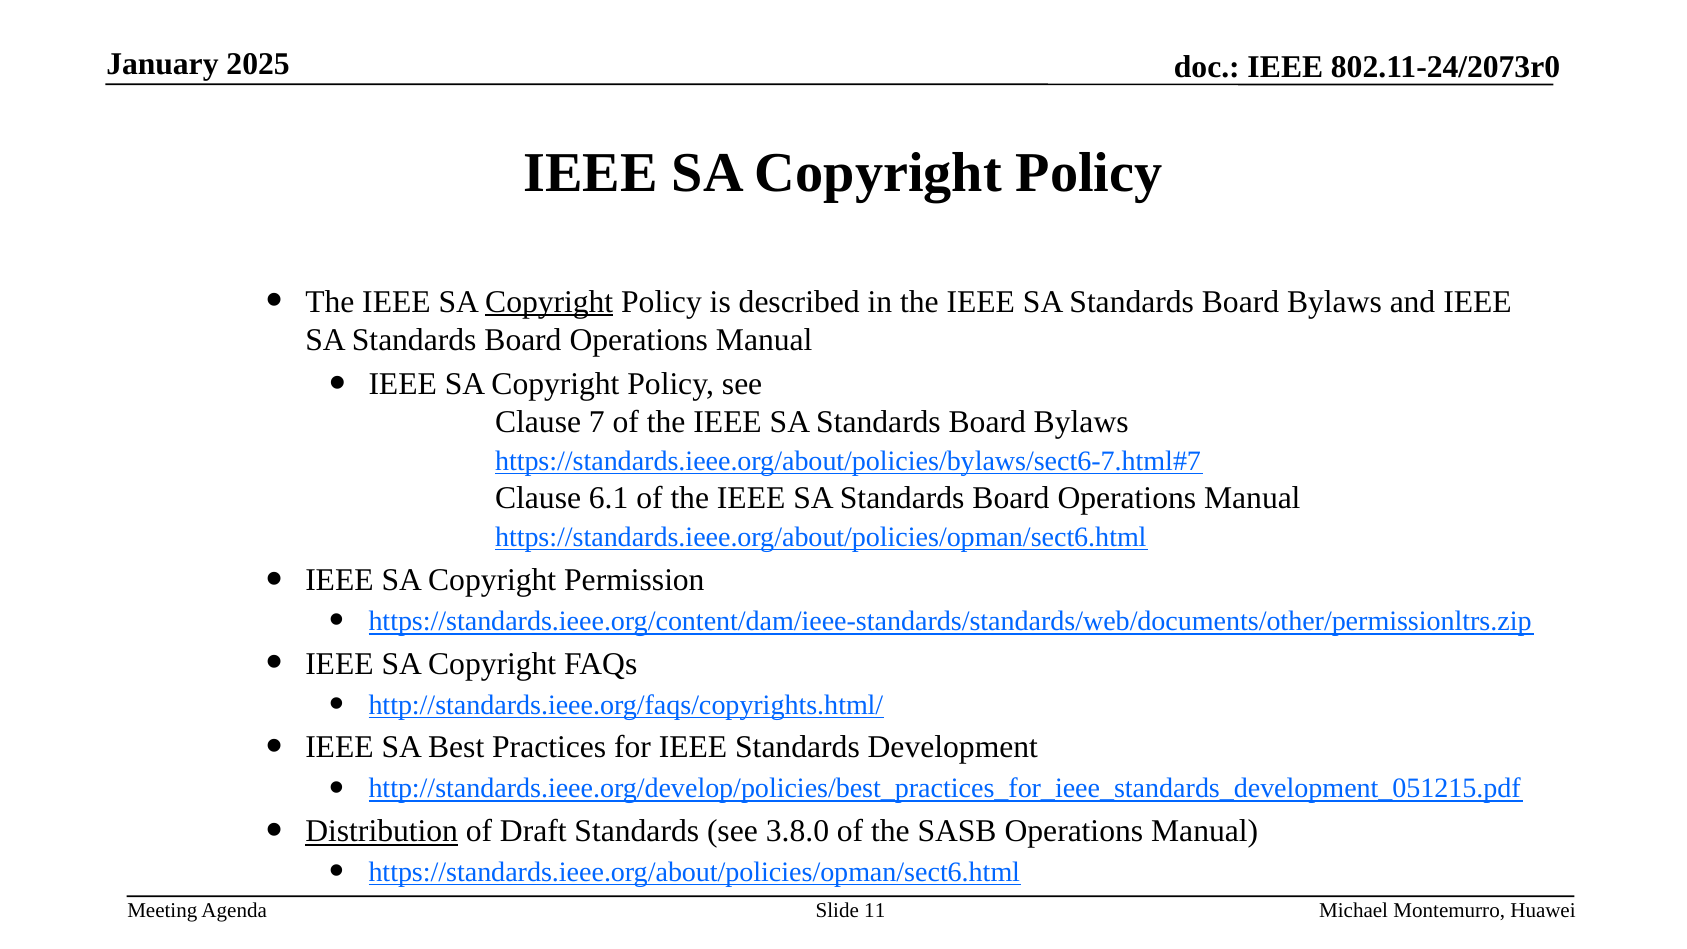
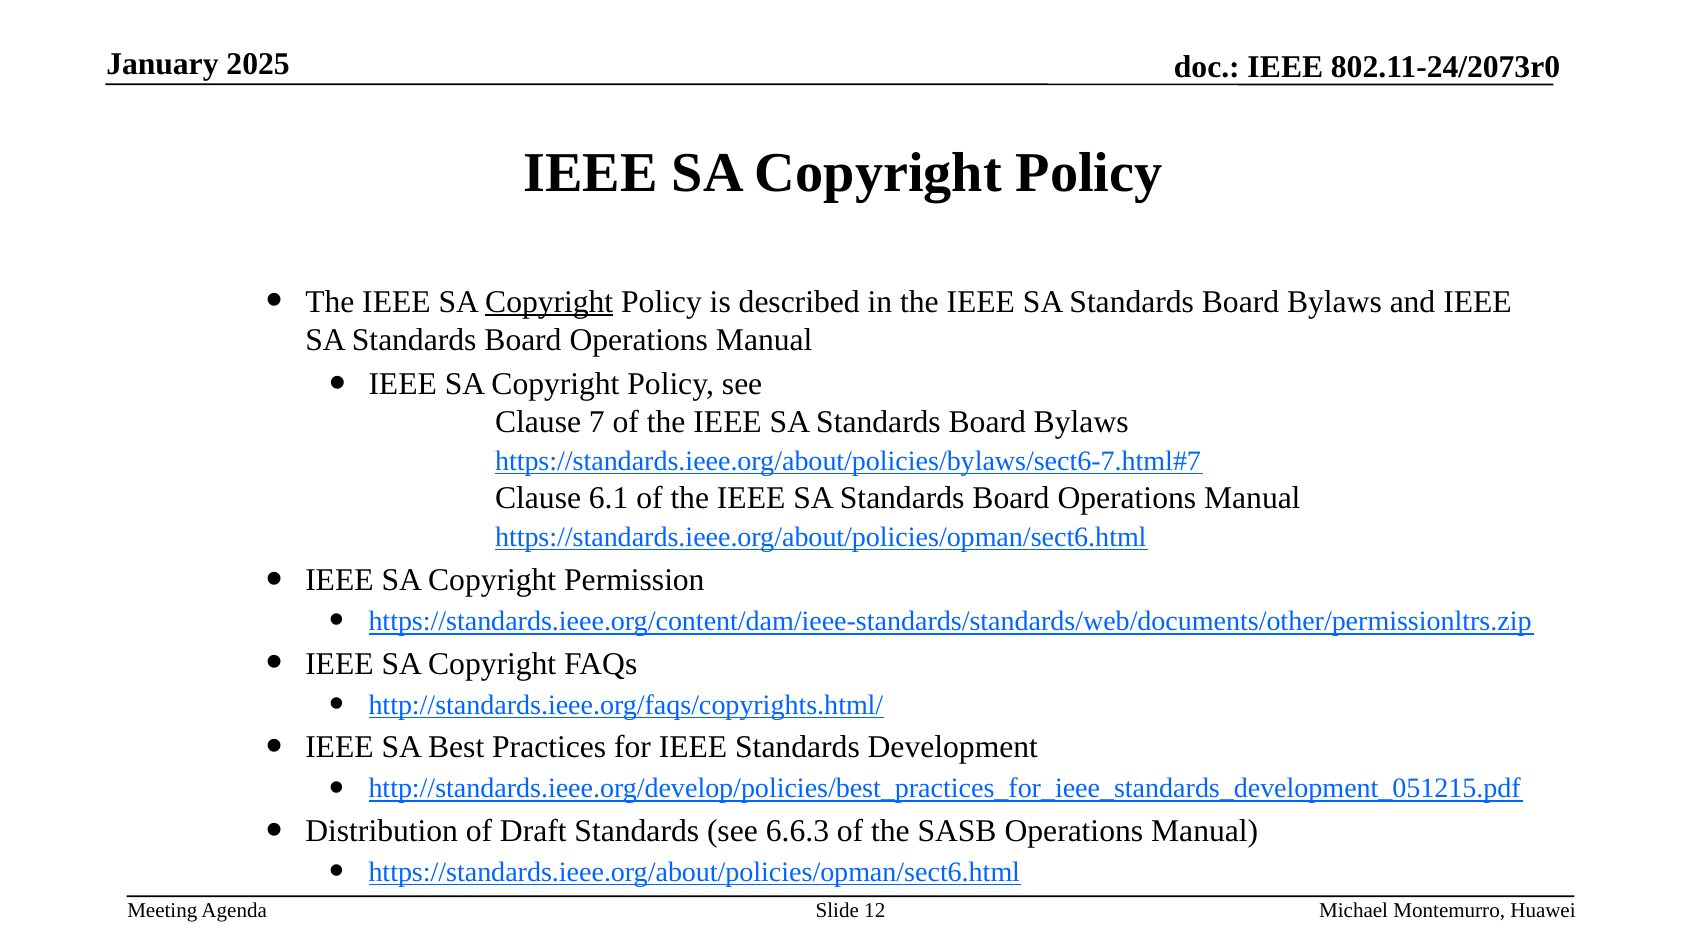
Distribution underline: present -> none (382, 831)
3.8.0: 3.8.0 -> 6.6.3 (797, 831)
11: 11 -> 12 (875, 910)
